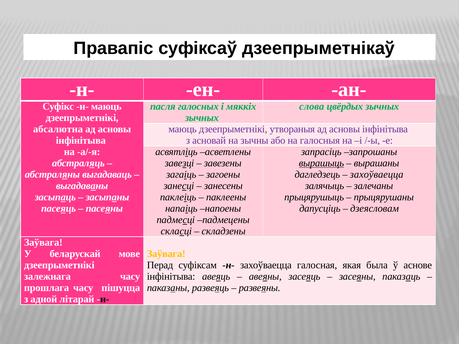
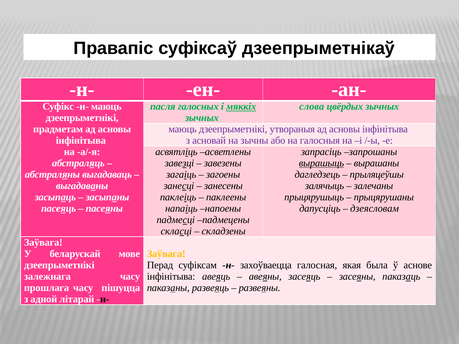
мяккіх underline: none -> present (241, 107)
абсалютна: абсалютна -> прадметам (58, 129)
захоўваецца: захоўваецца -> прыляцеўшы (377, 175)
